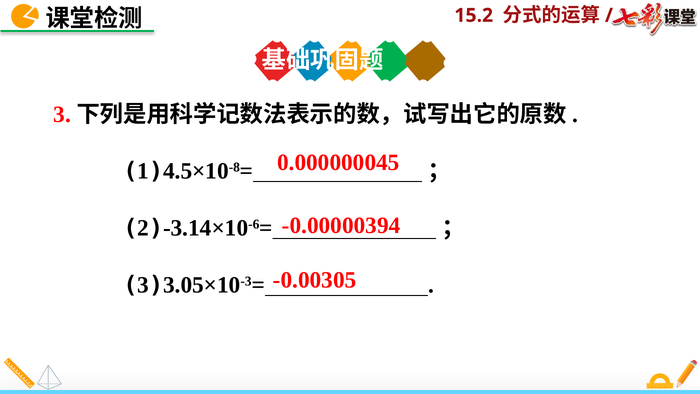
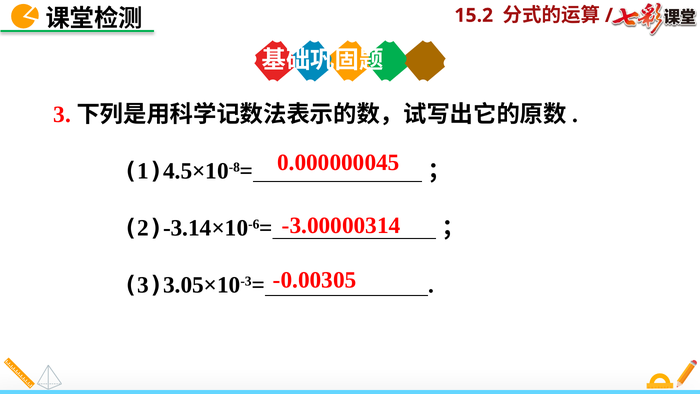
-0.00000394: -0.00000394 -> -3.00000314 (341, 225)
